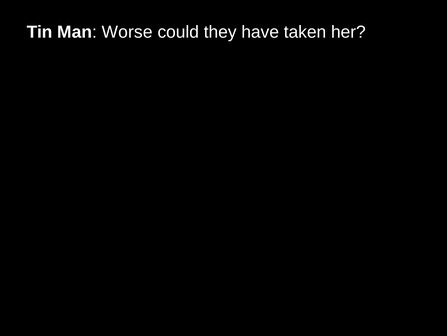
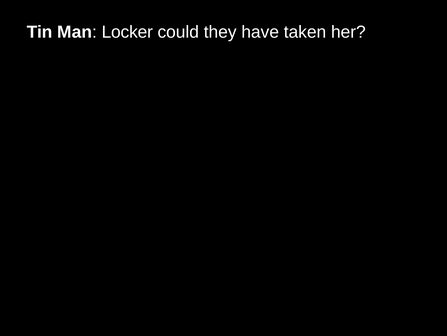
Worse: Worse -> Locker (127, 32)
